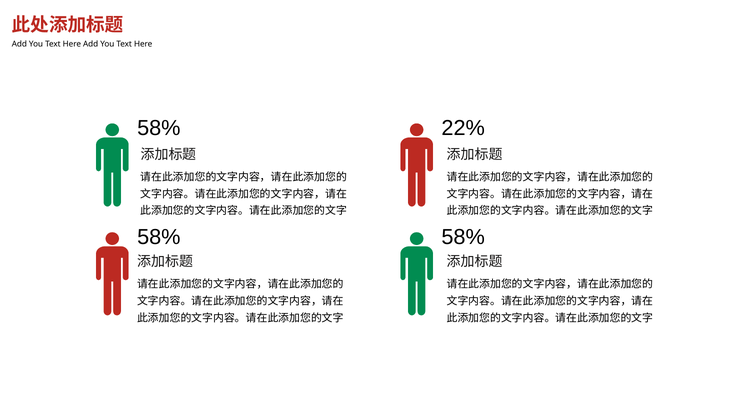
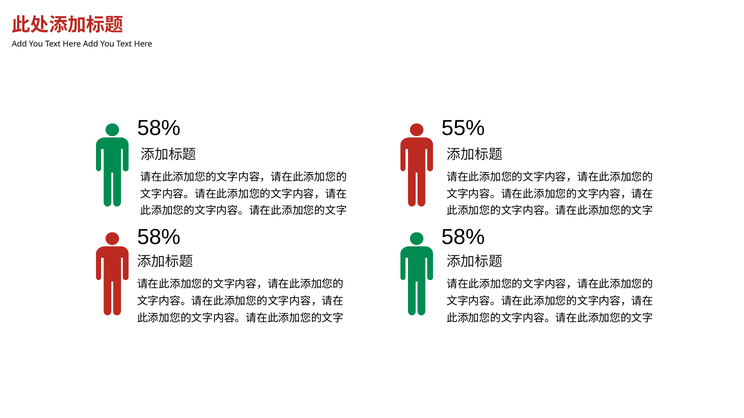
22%: 22% -> 55% (463, 128)
